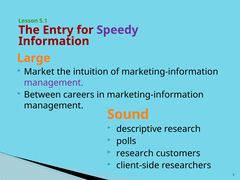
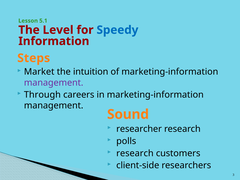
Entry: Entry -> Level (58, 30)
Speedy colour: purple -> blue (117, 30)
Large: Large -> Steps (34, 58)
Between: Between -> Through (42, 95)
descriptive: descriptive -> researcher (139, 129)
